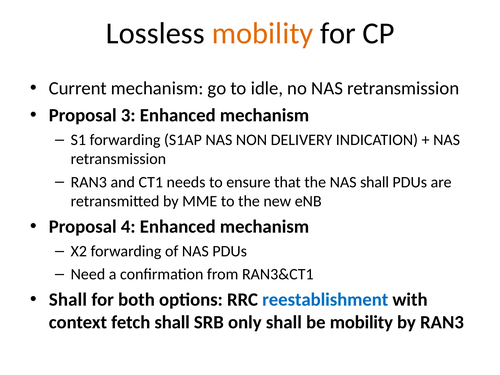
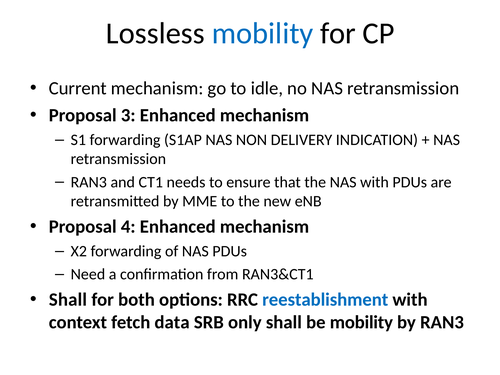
mobility colour: orange -> blue (263, 33)
NAS shall: shall -> with (374, 182)
fetch shall: shall -> data (172, 322)
